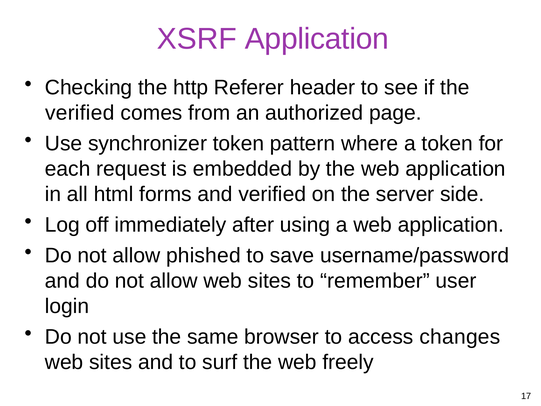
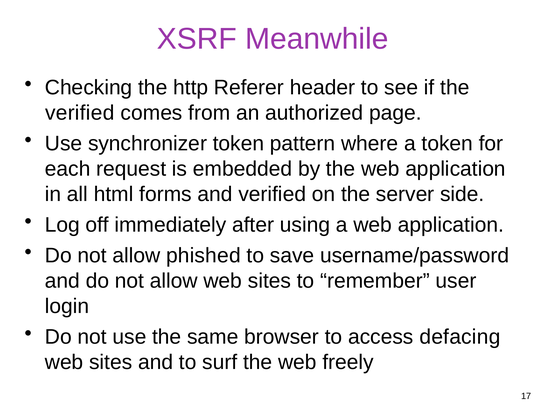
XSRF Application: Application -> Meanwhile (317, 39)
changes: changes -> defacing (460, 337)
